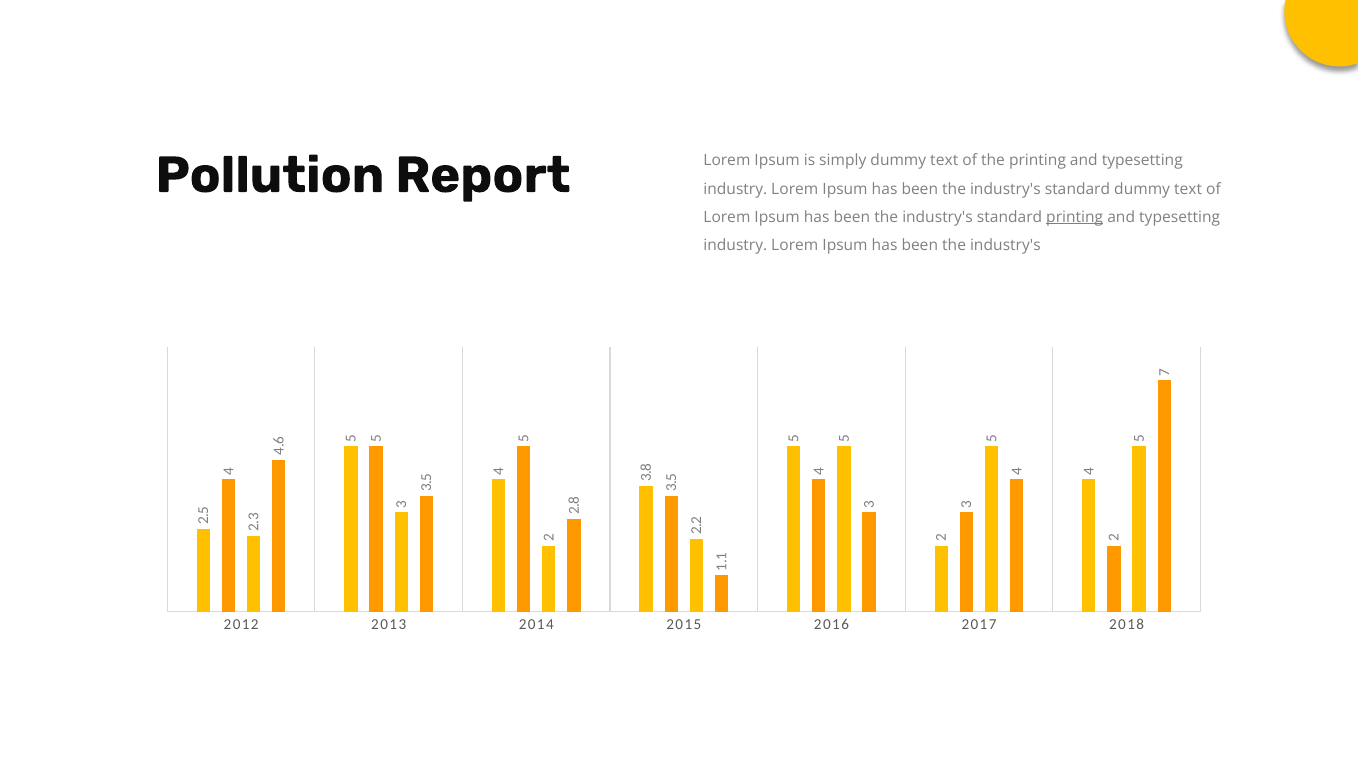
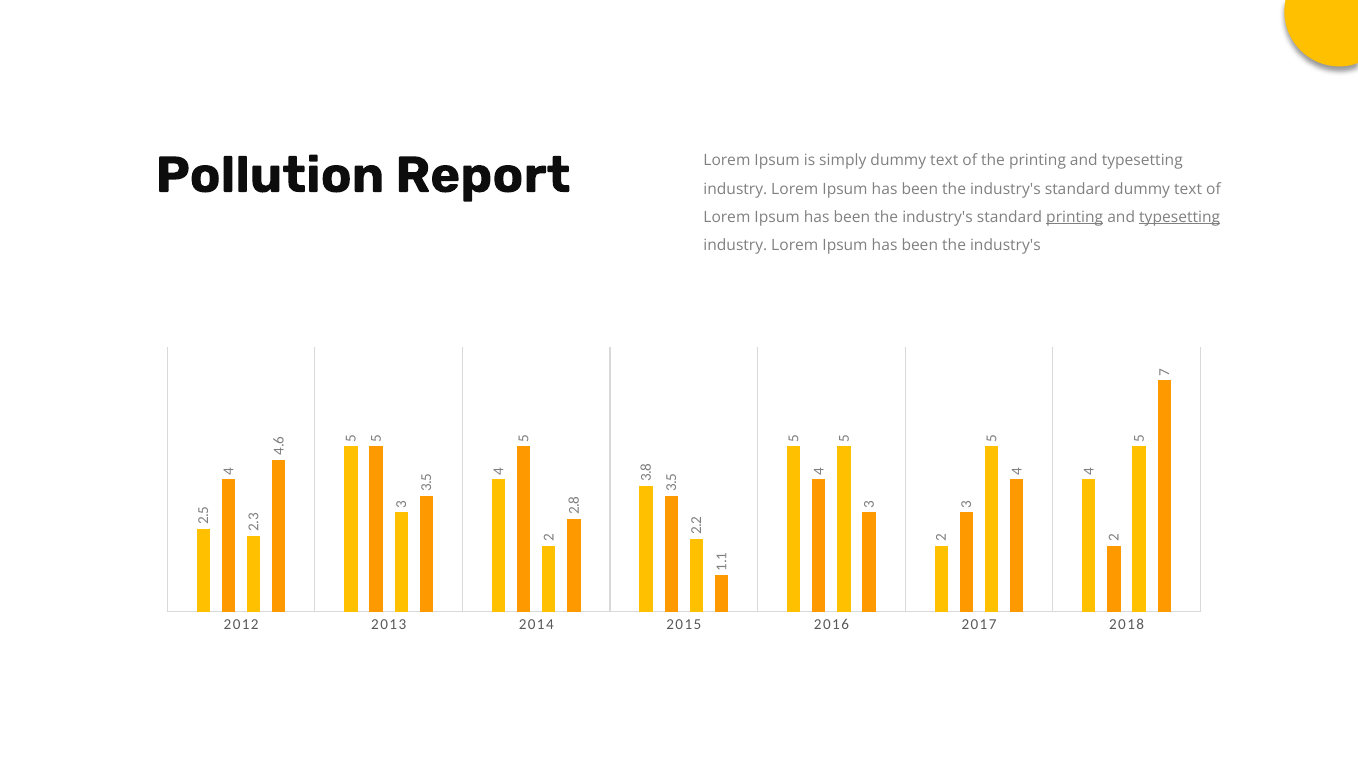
typesetting underline: none -> present (1180, 217)
